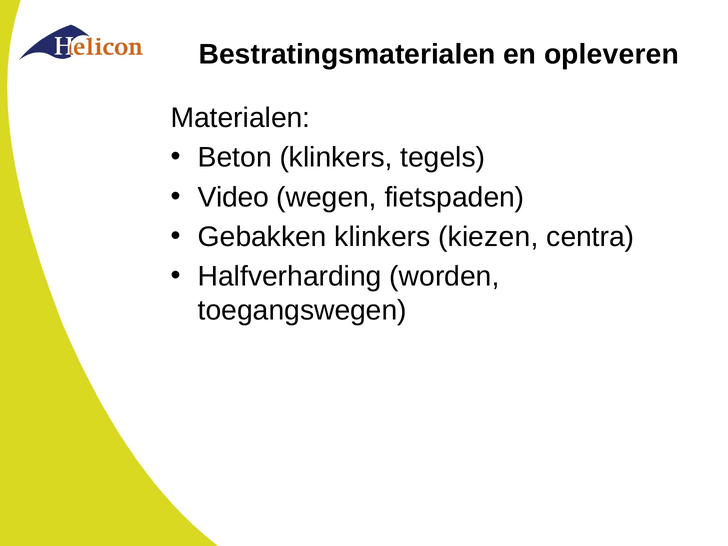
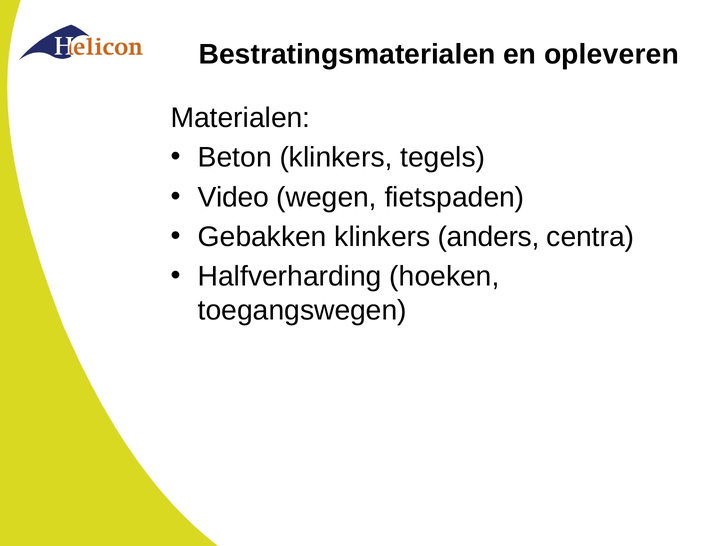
kiezen: kiezen -> anders (488, 237)
worden: worden -> hoeken (444, 277)
